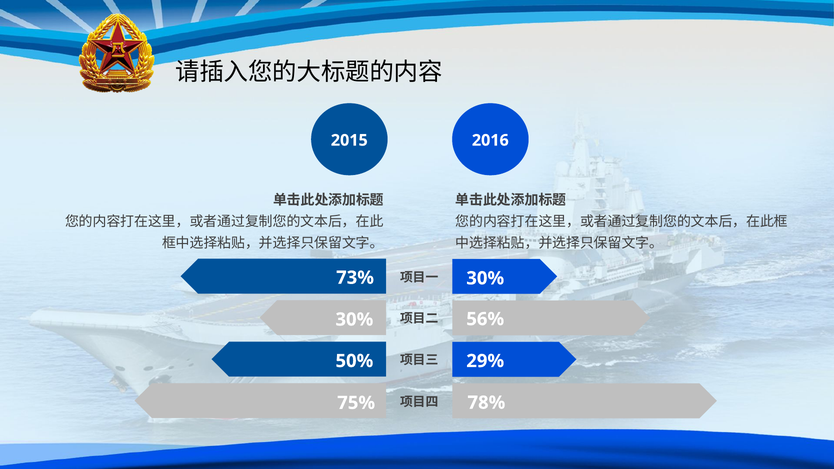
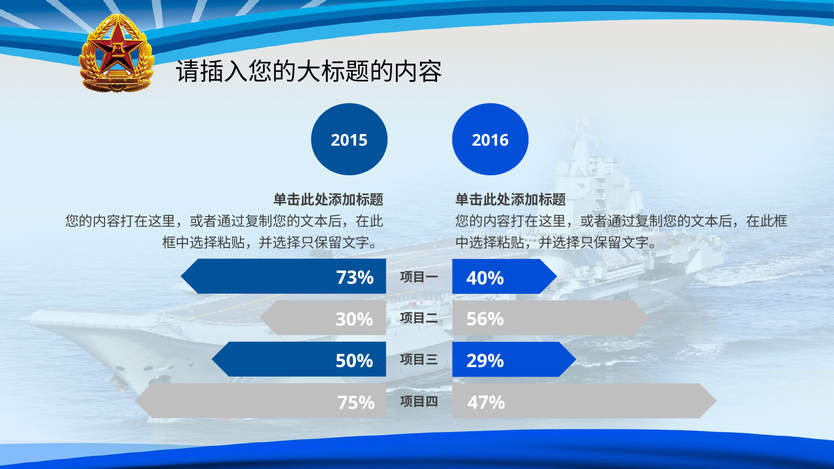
30%: 30% -> 40% (485, 278)
78%: 78% -> 47% (486, 403)
